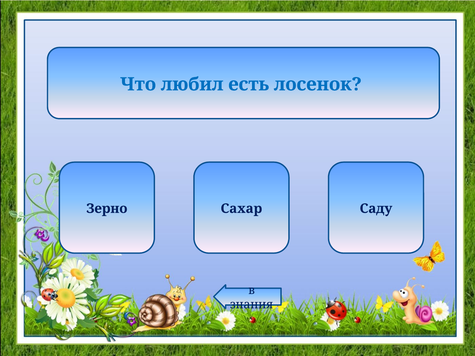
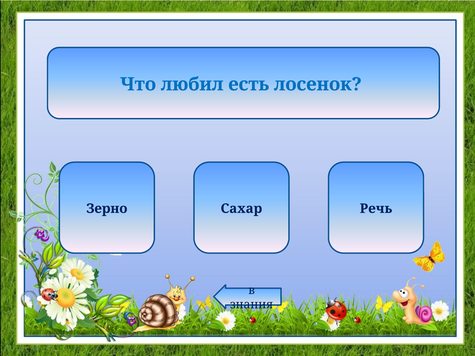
Саду: Саду -> Речь (376, 209)
